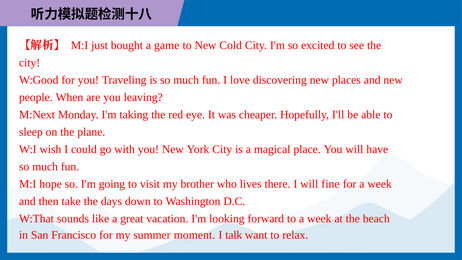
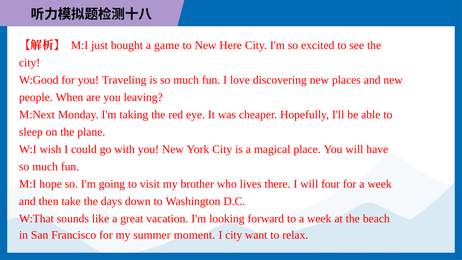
Cold: Cold -> Here (231, 45)
fine: fine -> four (331, 184)
I talk: talk -> city (234, 235)
